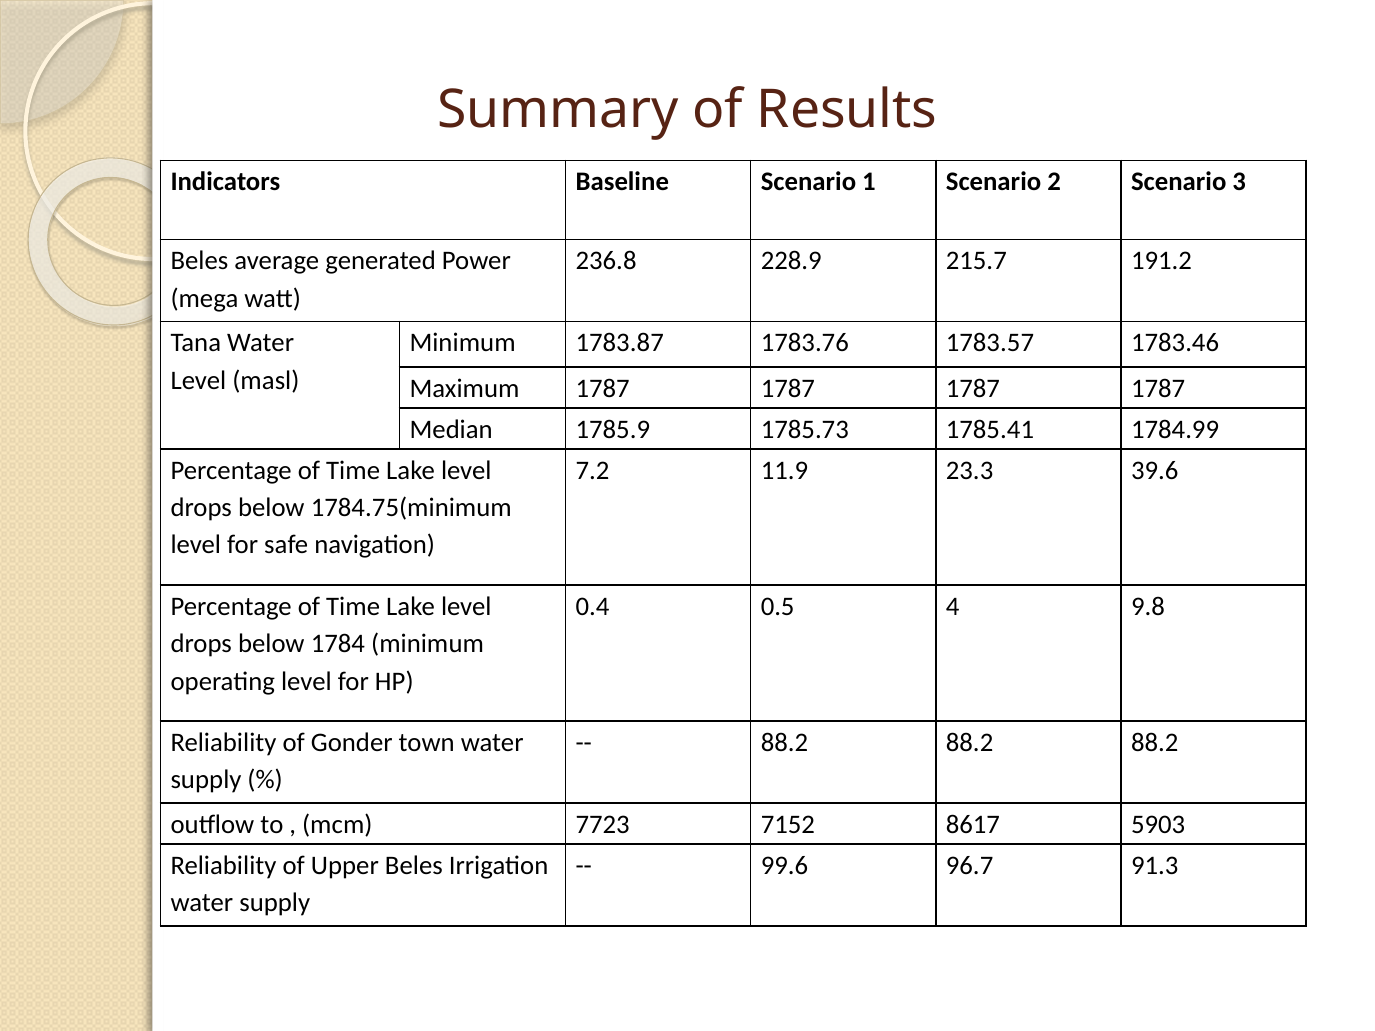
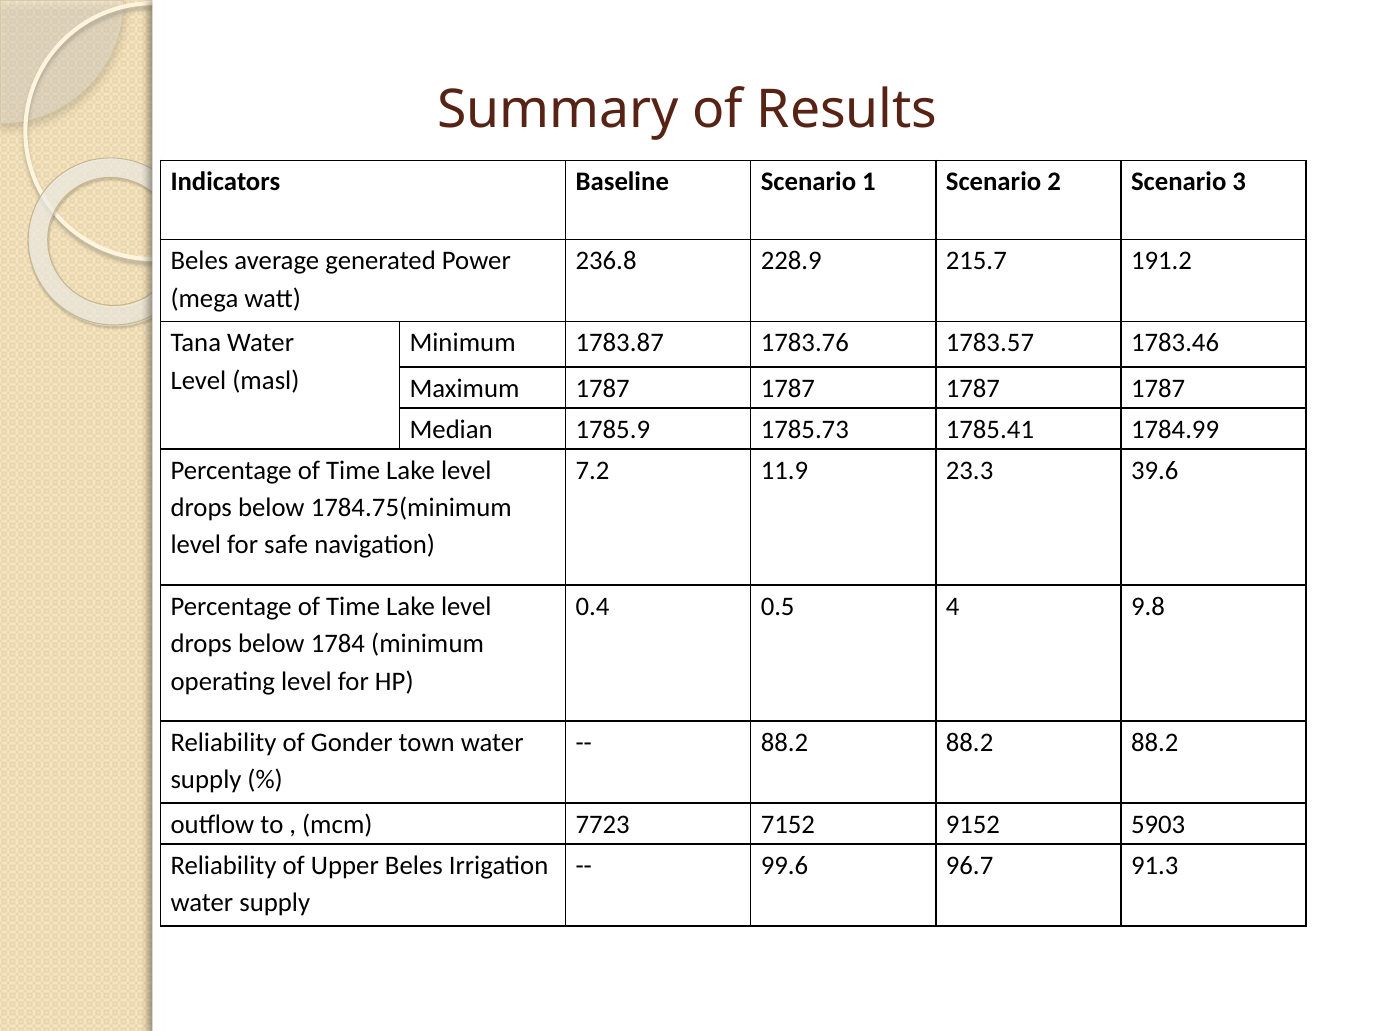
8617: 8617 -> 9152 (973, 825)
